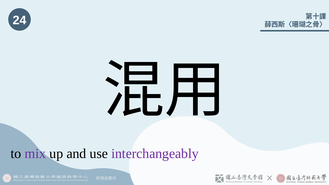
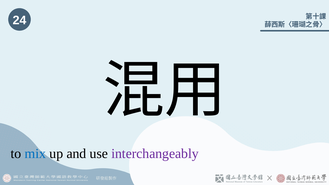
mix colour: purple -> blue (35, 154)
